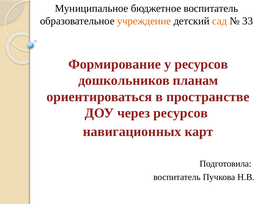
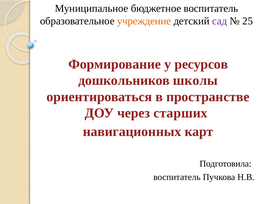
сад colour: orange -> purple (220, 21)
33: 33 -> 25 (248, 21)
планам: планам -> школы (195, 80)
через ресурсов: ресурсов -> старших (181, 113)
